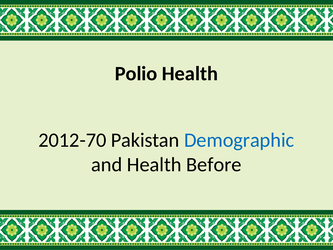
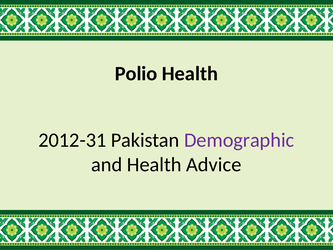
2012-70: 2012-70 -> 2012-31 (72, 140)
Demographic colour: blue -> purple (239, 140)
Before: Before -> Advice (214, 165)
